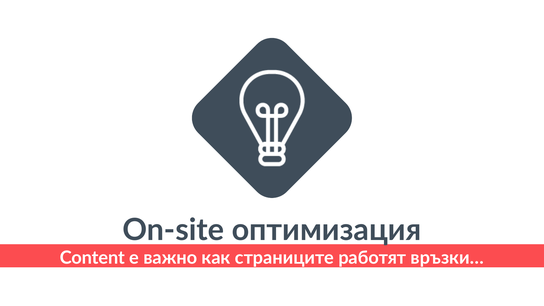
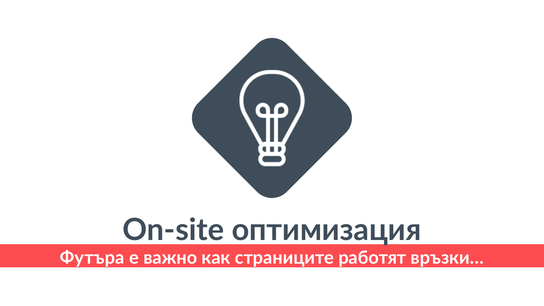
Content: Content -> Футъра (92, 258)
